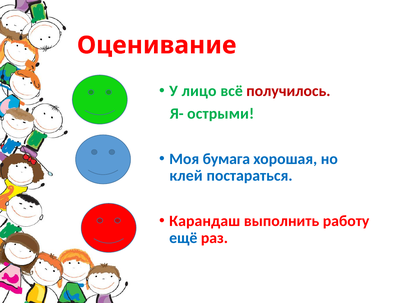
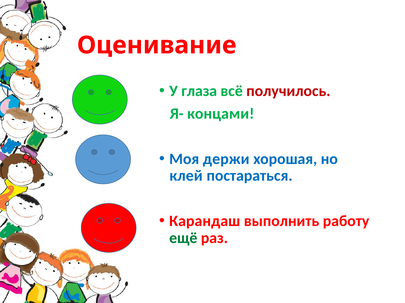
лицо: лицо -> глаза (199, 91)
острыми: острыми -> концами (221, 114)
бумага: бумага -> держи (226, 159)
ещё colour: blue -> green (183, 239)
